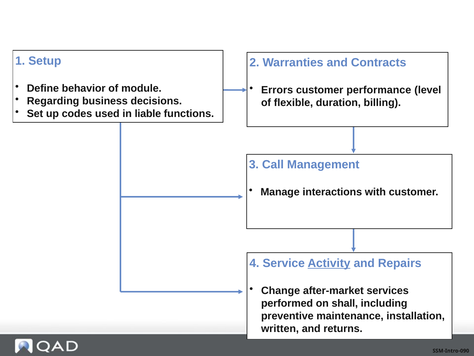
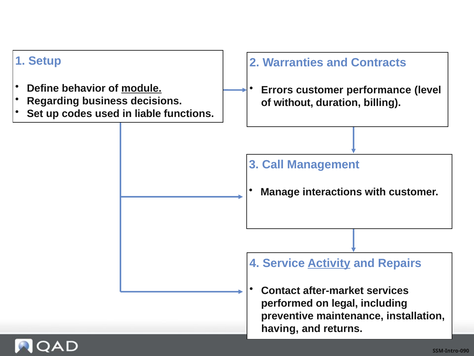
module underline: none -> present (141, 88)
flexible: flexible -> without (294, 103)
Change: Change -> Contact (281, 290)
shall: shall -> legal (345, 303)
written: written -> having (280, 328)
